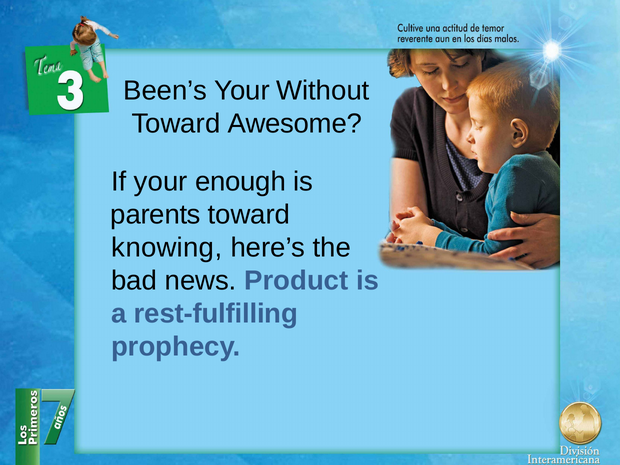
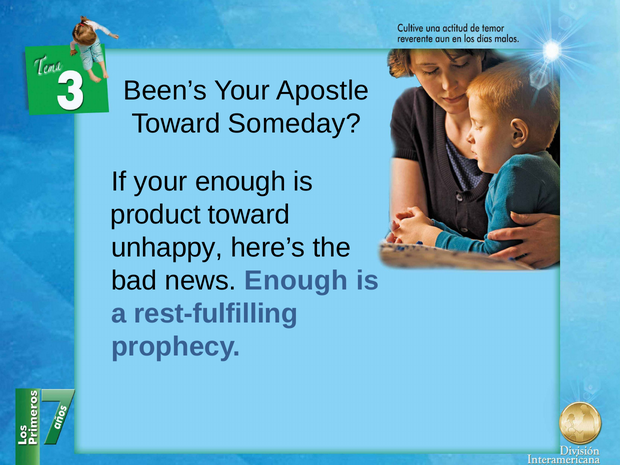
Without: Without -> Apostle (323, 91)
Awesome: Awesome -> Someday (294, 124)
parents: parents -> product (156, 215)
knowing: knowing -> unhappy (167, 248)
news Product: Product -> Enough (296, 281)
